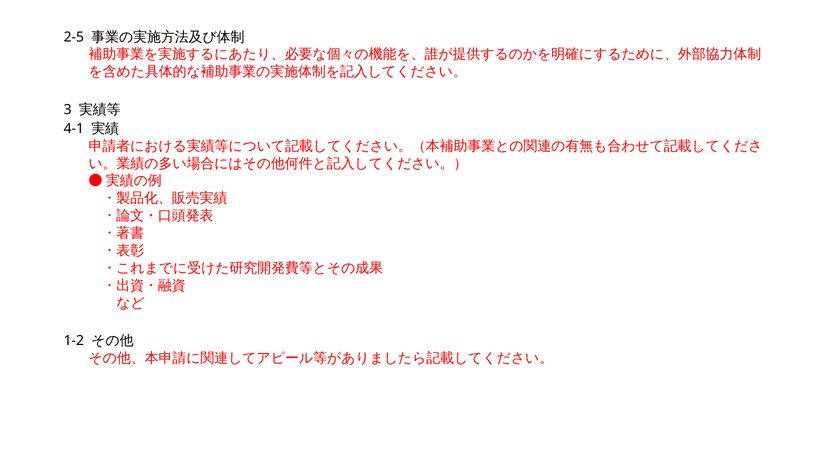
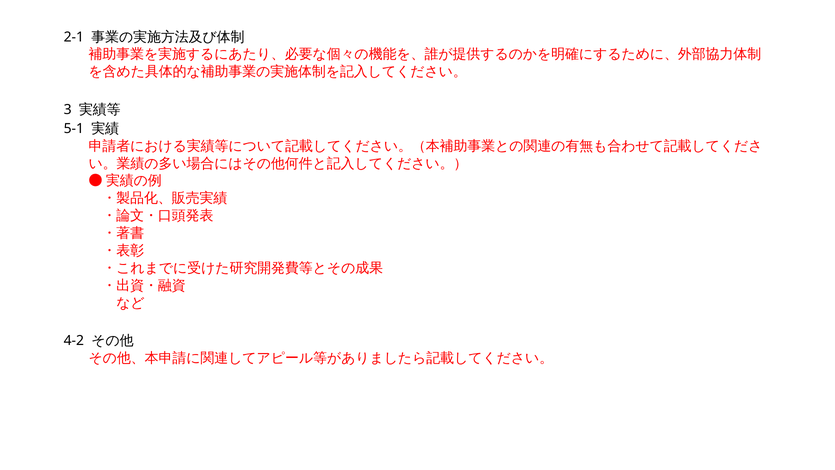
2-5: 2-5 -> 2-1 (74, 37)
4-1: 4-1 -> 5-1 (74, 128)
1-2: 1-2 -> 4-2 (74, 341)
